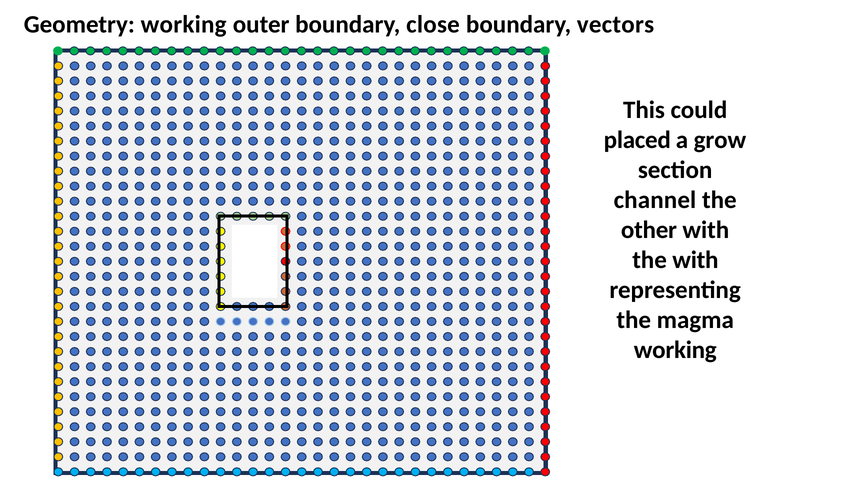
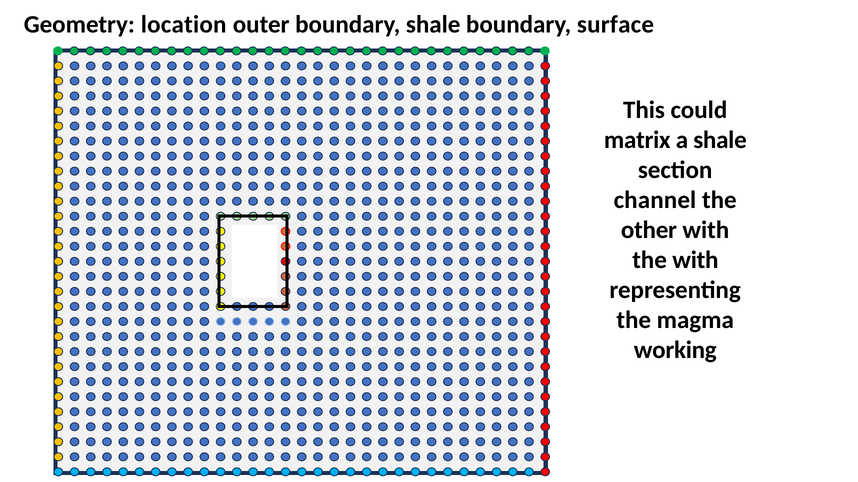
Geometry working: working -> location (184, 25)
boundary close: close -> shale (433, 25)
vectors: vectors -> surface (615, 25)
placed: placed -> matrix (637, 140)
a grow: grow -> shale (720, 140)
